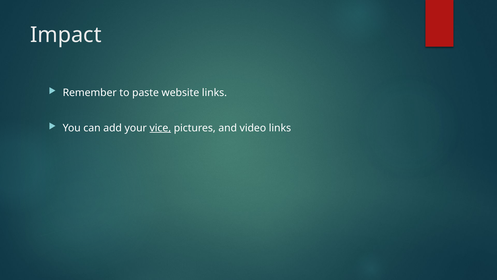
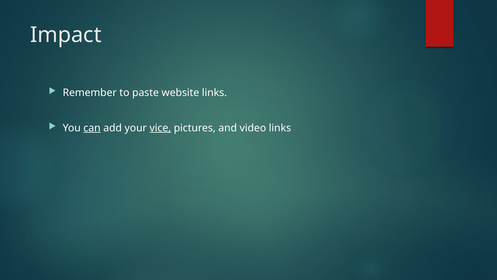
can underline: none -> present (92, 128)
